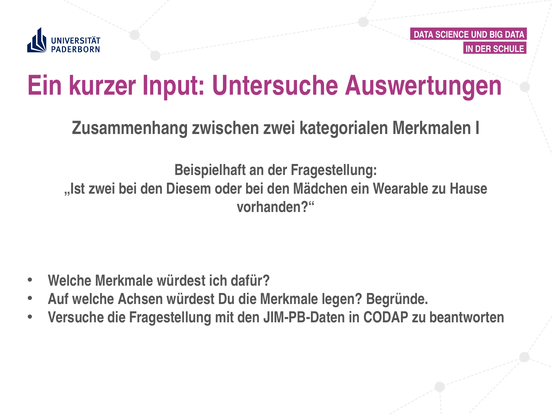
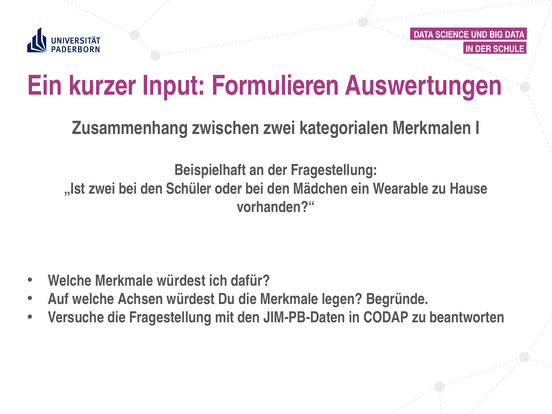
Untersuche: Untersuche -> Formulieren (275, 86)
Diesem: Diesem -> Schüler (189, 189)
